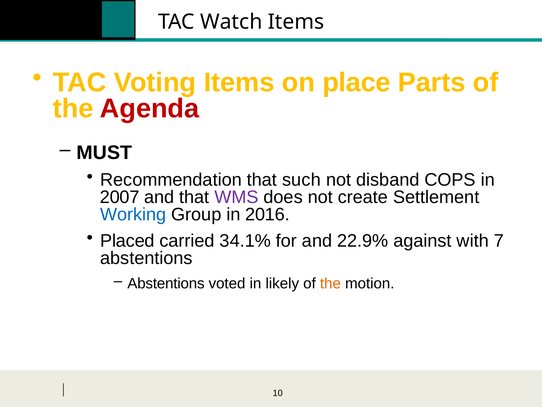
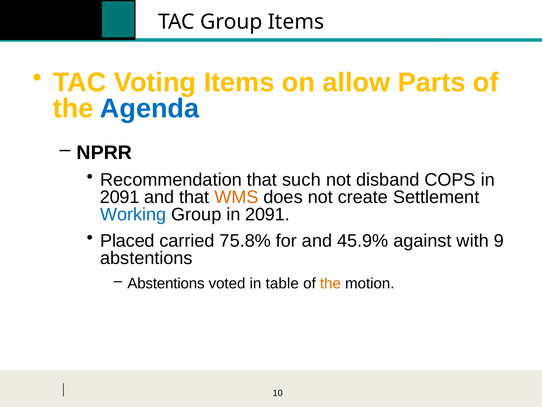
TAC Watch: Watch -> Group (231, 22)
place: place -> allow (356, 82)
Agenda colour: red -> blue (150, 108)
MUST: MUST -> NPRR (104, 152)
2007: 2007 -> 2091 (120, 197)
WMS colour: purple -> orange (236, 197)
Group in 2016: 2016 -> 2091 (267, 214)
34.1%: 34.1% -> 75.8% (245, 241)
22.9%: 22.9% -> 45.9% (363, 241)
7: 7 -> 9 (499, 241)
likely: likely -> table (282, 283)
